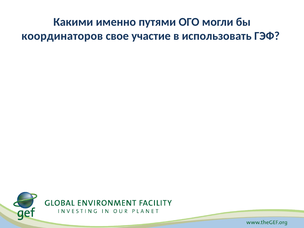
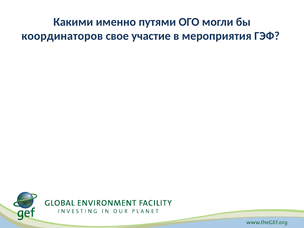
использовать: использовать -> мероприятия (217, 36)
